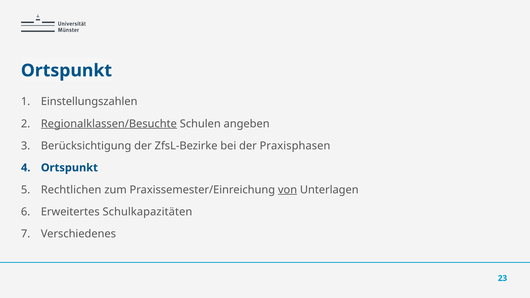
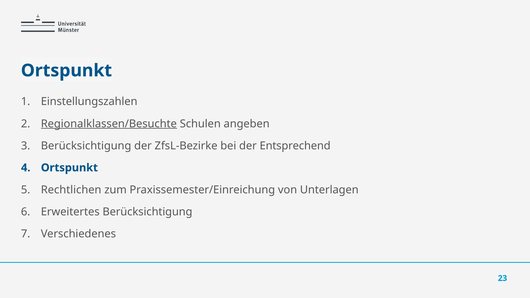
Praxisphasen: Praxisphasen -> Entsprechend (295, 146)
von underline: present -> none (288, 190)
Erweitertes Schulkapazitäten: Schulkapazitäten -> Berücksichtigung (147, 212)
